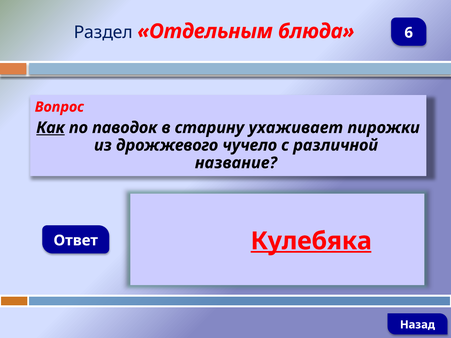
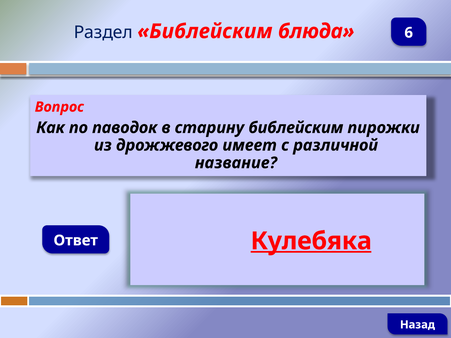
Раздел Отдельным: Отдельным -> Библейским (205, 31)
Как underline: present -> none (51, 128)
старину ухаживает: ухаживает -> библейским (296, 128)
чучело: чучело -> имеет (250, 145)
